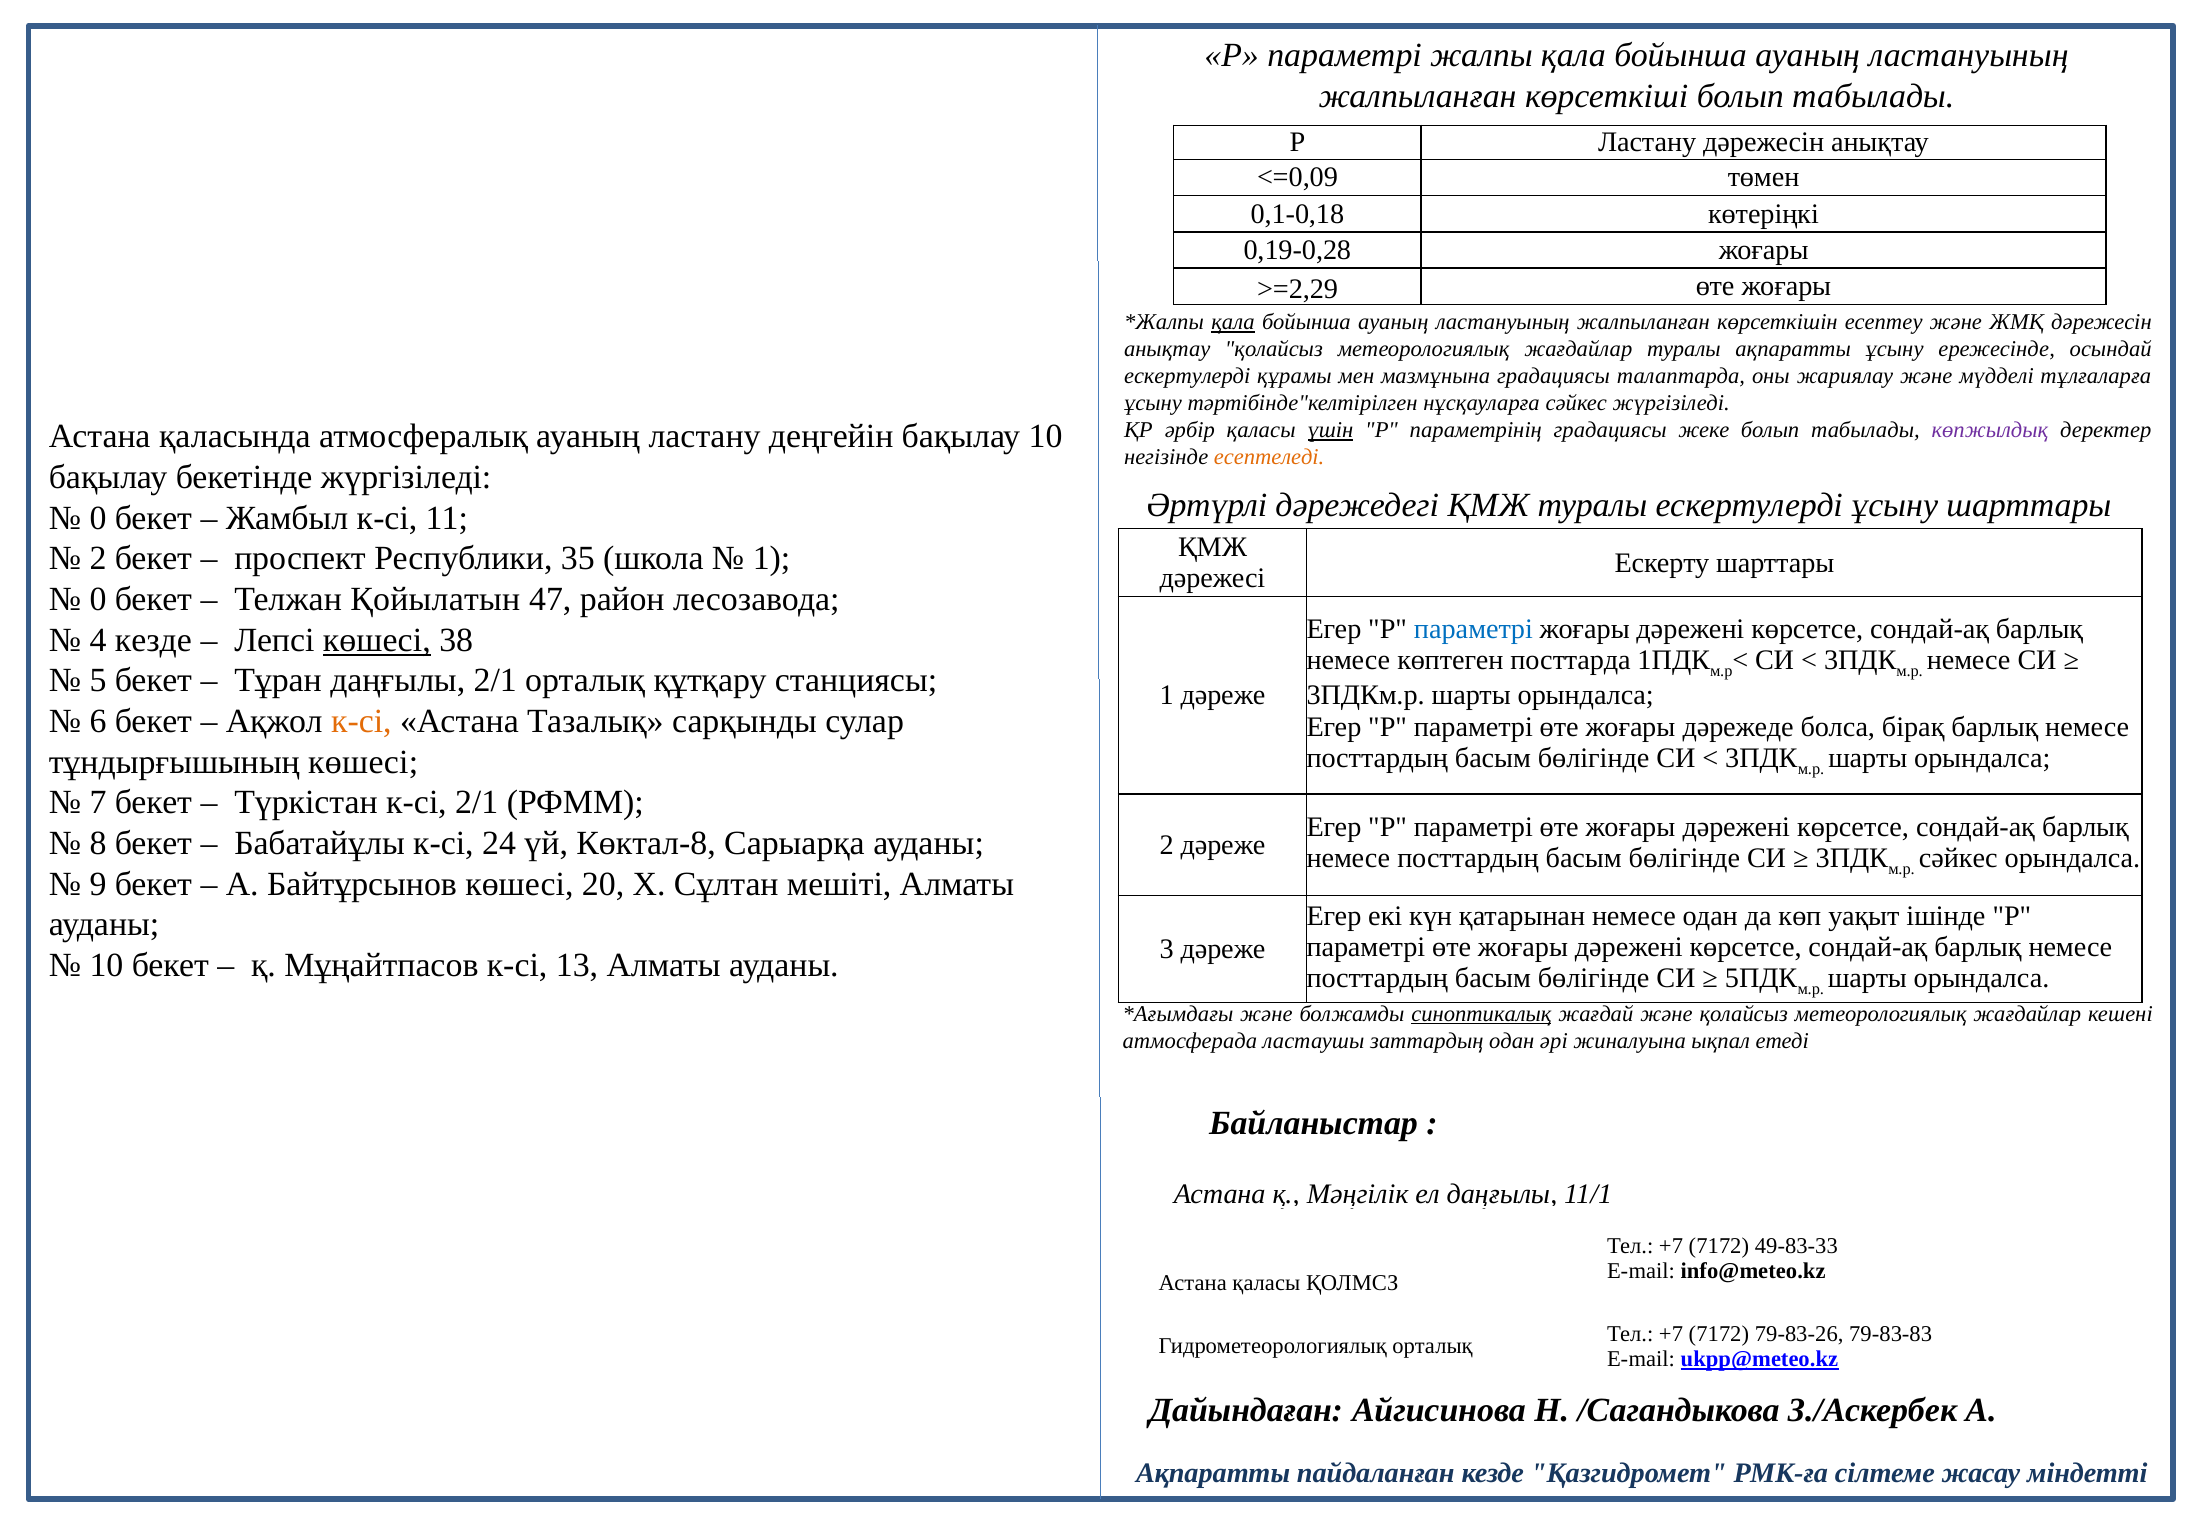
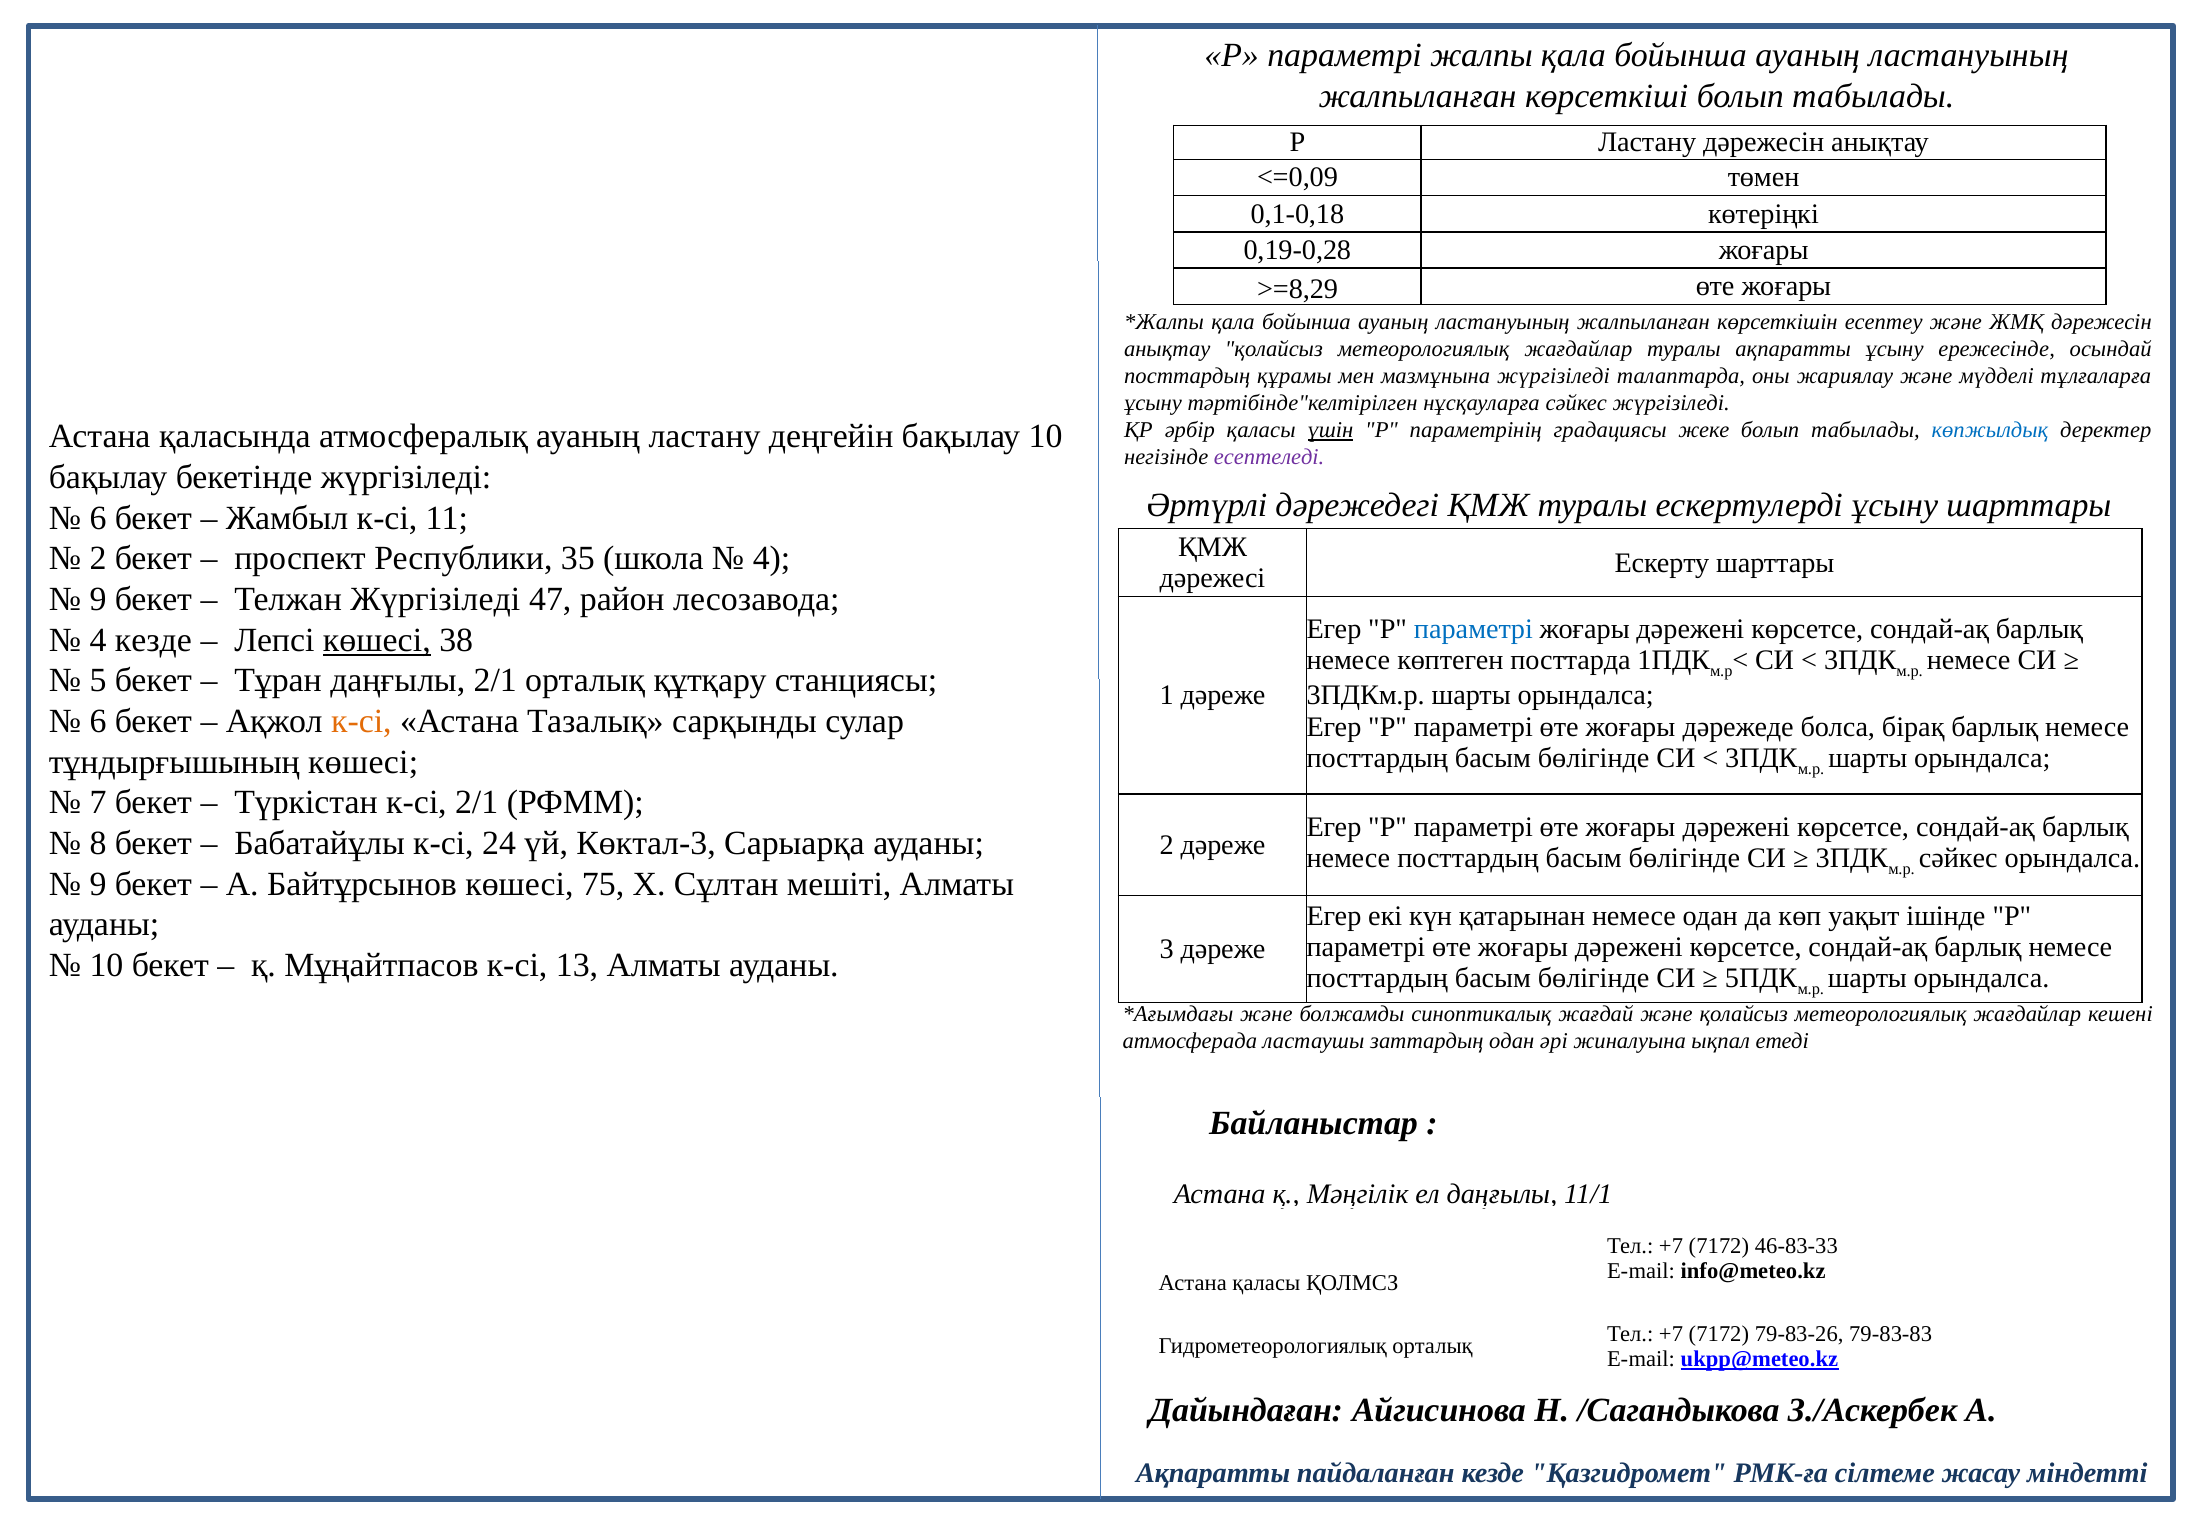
>=2,29: >=2,29 -> >=8,29 (1298, 289)
қала underline: present -> none (1233, 322)
ескертулерді: ескертулерді -> посттардың (1187, 376)
мазмұнына градациясы: градациясы -> жүргізіледі (1553, 376)
көпжылдық colour: purple -> blue (1990, 430)
есептеледі colour: orange -> purple (1269, 457)
0: 0 -> 6 (98, 518)
1: 1 -> 4 (772, 558)
0: 0 -> 9 (98, 599)
Телжан Қойылатын: Қойылатын -> Жүргізіледі (435, 599)
Көктал-8: Көктал-8 -> Көктал-3 (646, 843)
20: 20 -> 75 (603, 884)
синоптикалық underline: present -> none (1481, 1013)
49-83-33: 49-83-33 -> 46-83-33 (1796, 1245)
